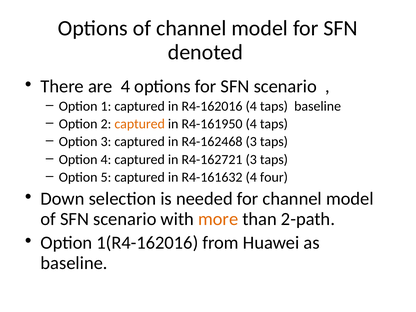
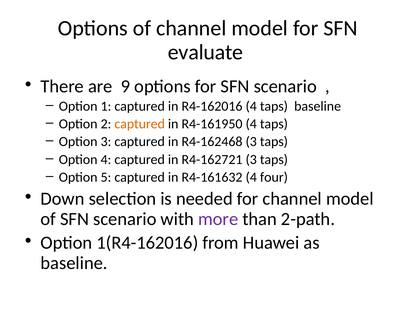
denoted: denoted -> evaluate (206, 52)
are 4: 4 -> 9 (125, 86)
more colour: orange -> purple (218, 219)
